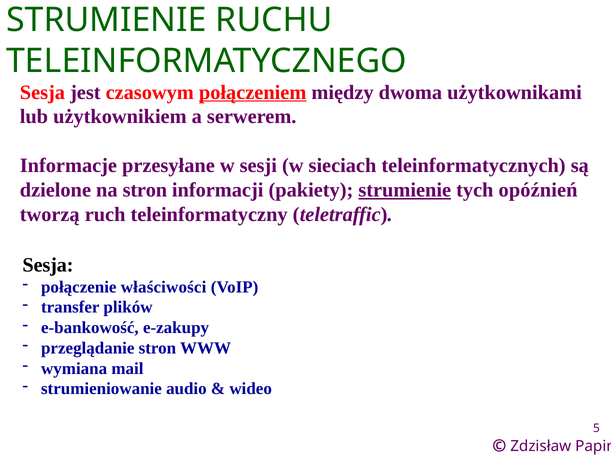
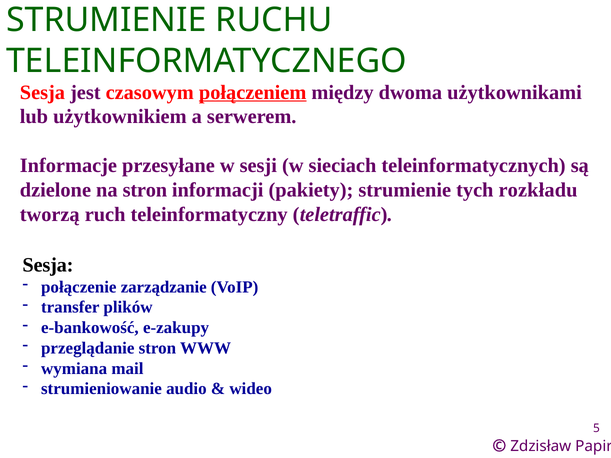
strumienie underline: present -> none (405, 190)
opóźnień: opóźnień -> rozkładu (538, 190)
właściwości: właściwości -> zarządzanie (164, 287)
